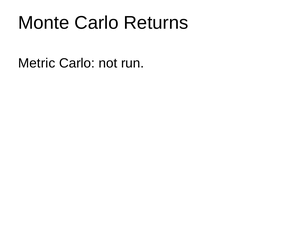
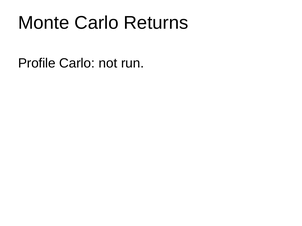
Metric: Metric -> Profile (37, 63)
